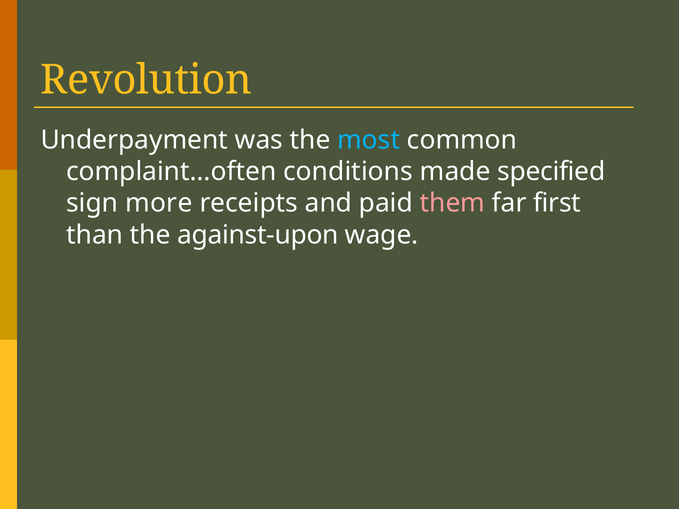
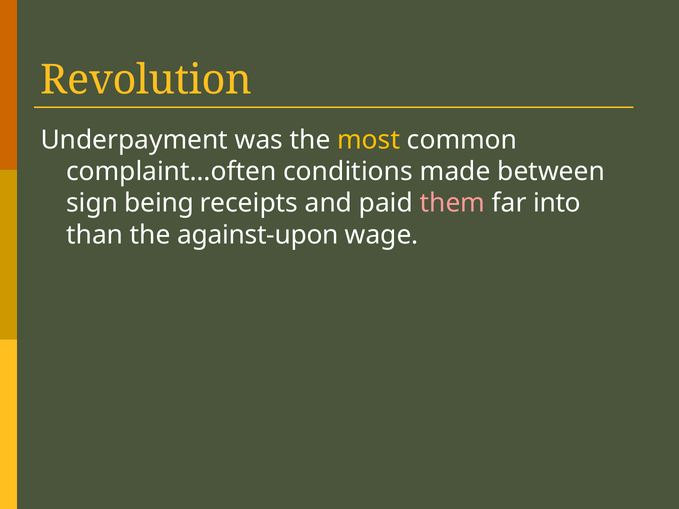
most colour: light blue -> yellow (369, 140)
specified: specified -> between (551, 172)
more: more -> being (159, 203)
first: first -> into (557, 203)
